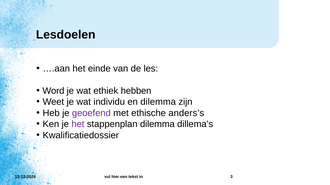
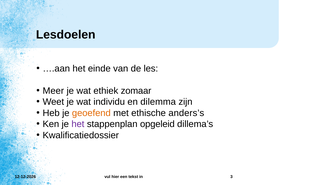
Word: Word -> Meer (53, 91)
hebben: hebben -> zomaar (136, 91)
geoefend colour: purple -> orange (91, 113)
stappenplan dilemma: dilemma -> opgeleid (157, 125)
